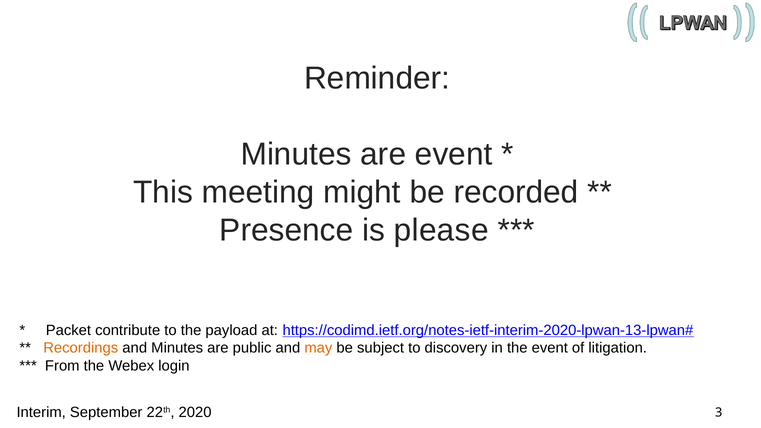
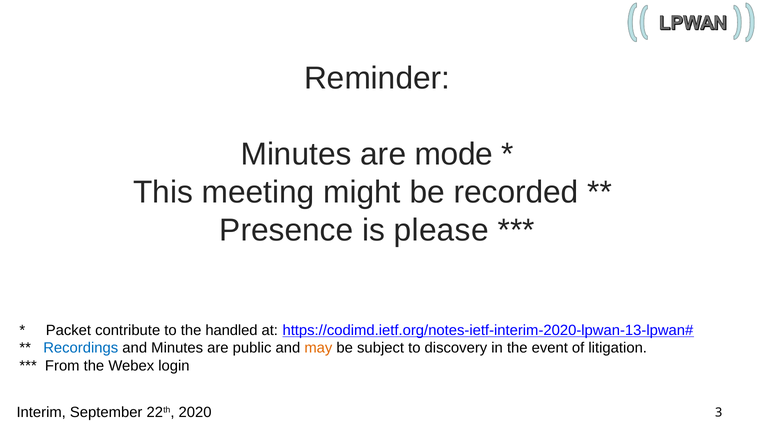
are event: event -> mode (454, 154)
payload: payload -> handled (231, 330)
Recordings colour: orange -> blue (81, 348)
